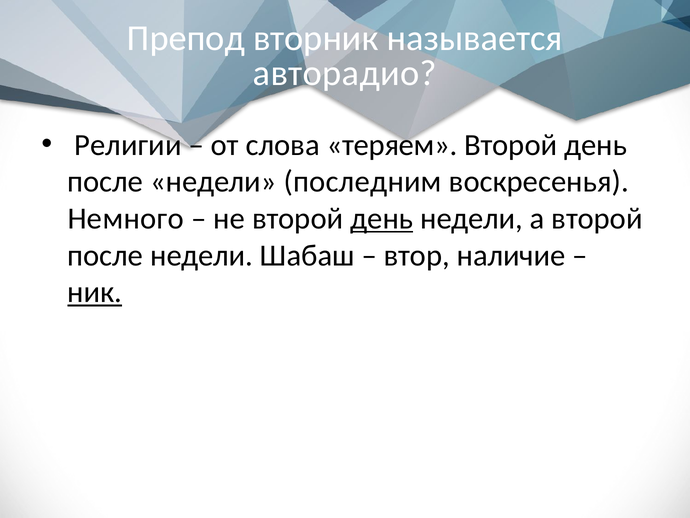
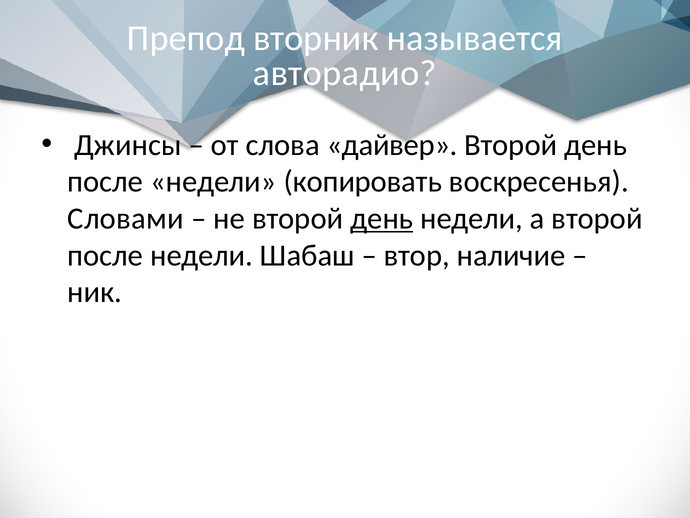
Религии: Религии -> Джинсы (128, 145)
теряем: теряем -> дайвер (392, 145)
последним: последним -> копировать (363, 182)
Немного: Немного -> Словами (126, 218)
ник underline: present -> none (95, 292)
